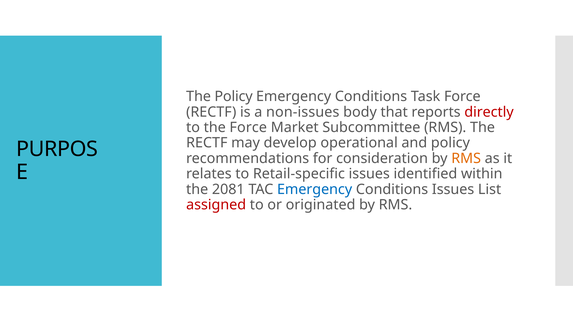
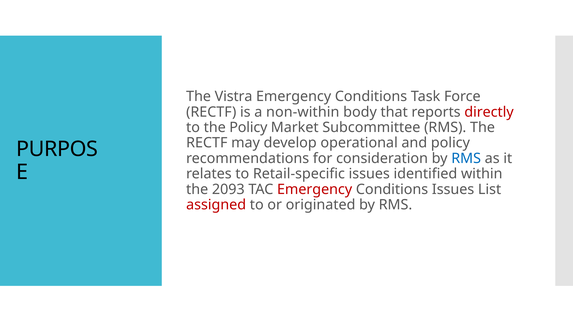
The Policy: Policy -> Vistra (234, 97)
non-issues: non-issues -> non-within (303, 112)
the Force: Force -> Policy (248, 128)
RMS colour: orange -> blue (466, 159)
2081: 2081 -> 2093 (228, 189)
Emergency colour: blue -> red (315, 189)
